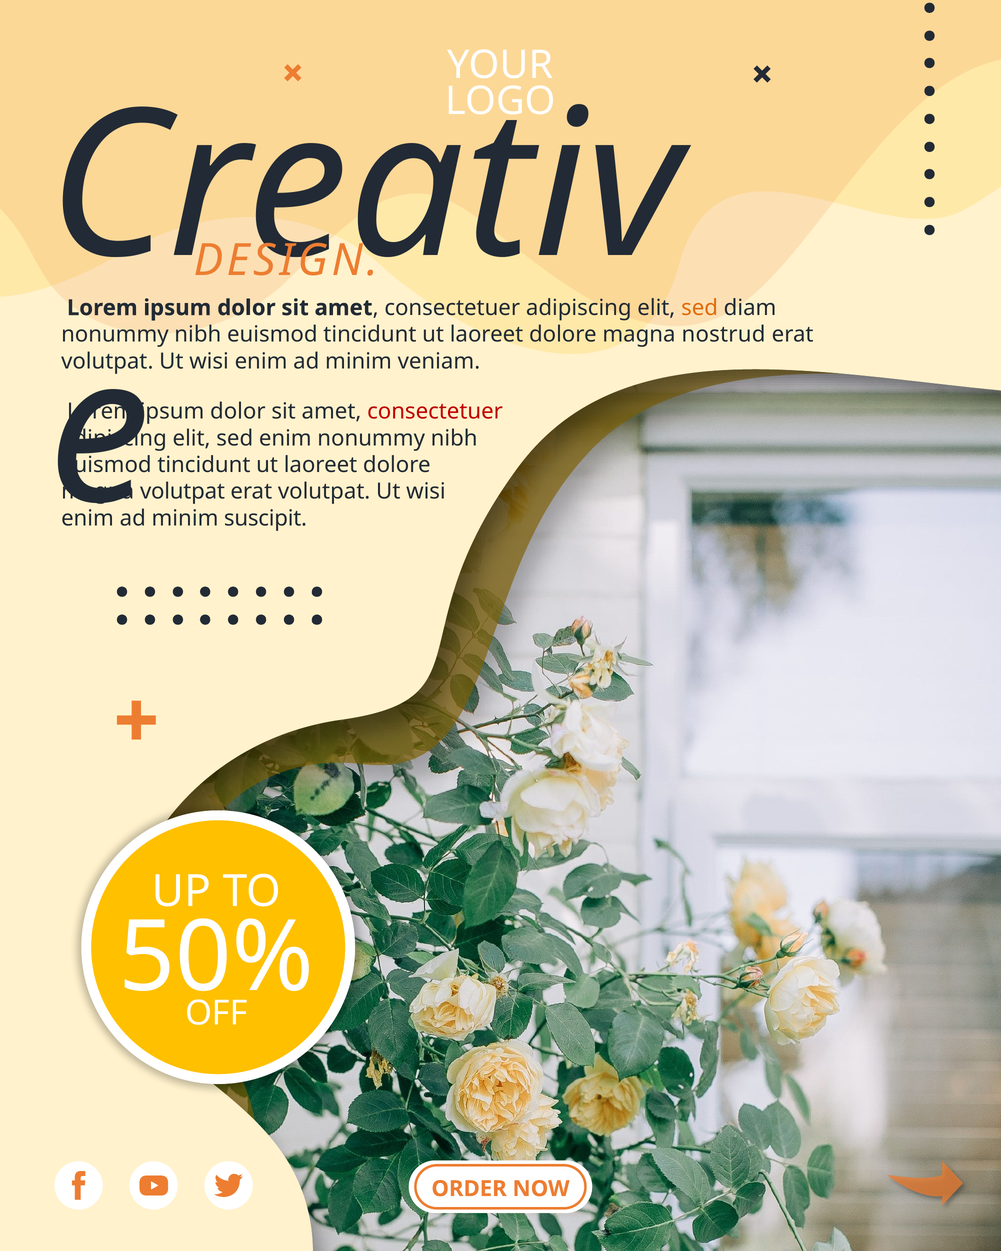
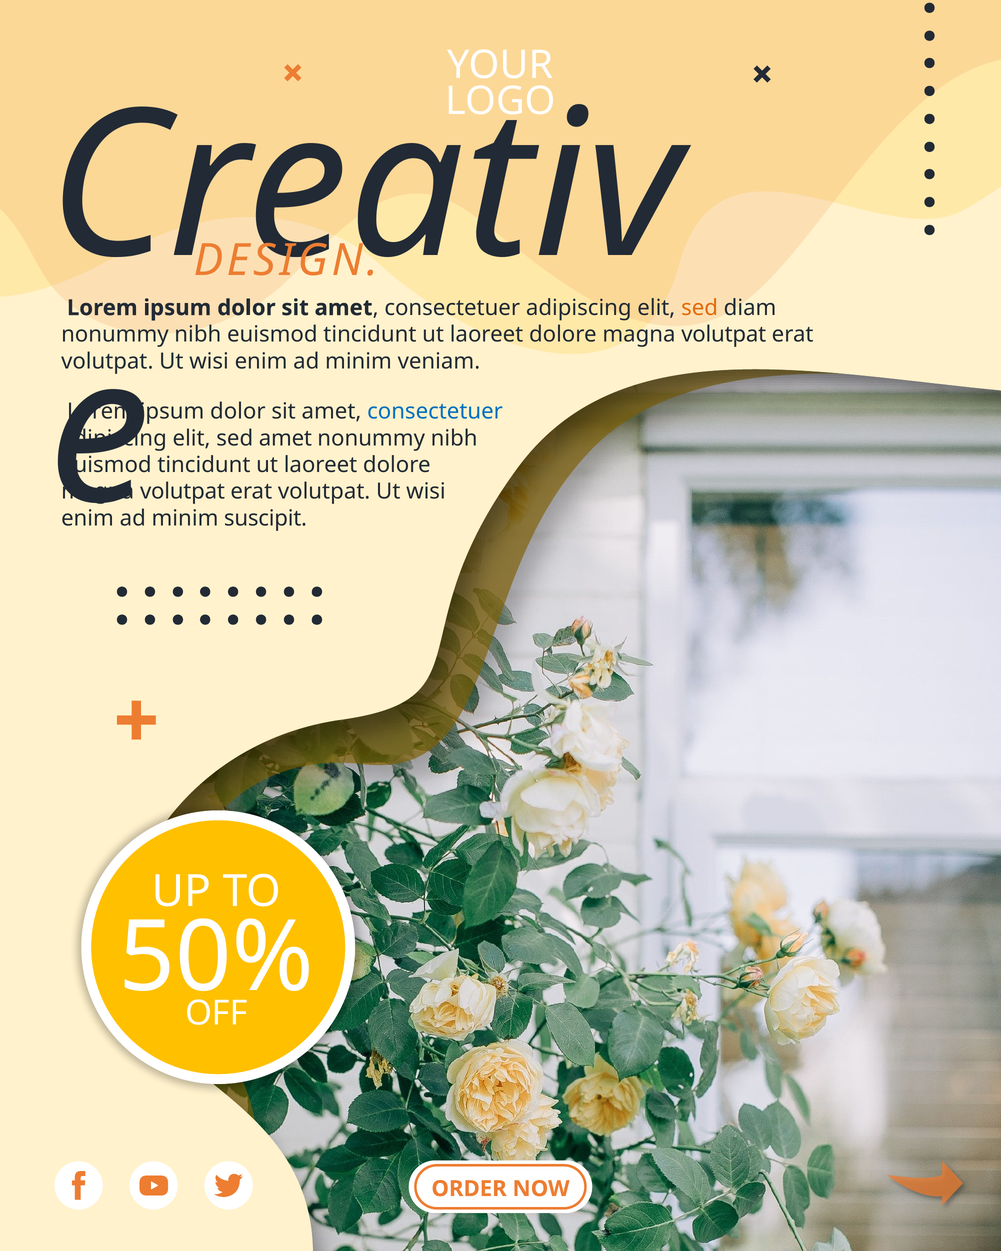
nostrud: nostrud -> volutpat (724, 335)
consectetuer colour: red -> blue (435, 412)
sed enim: enim -> amet (285, 438)
